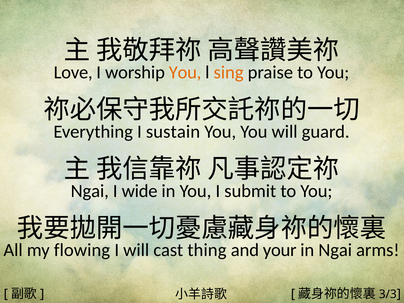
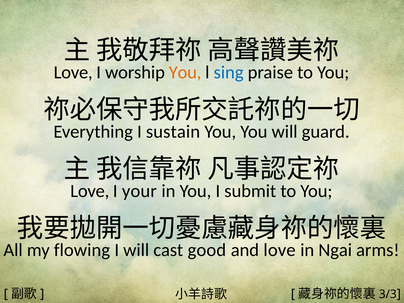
sing colour: orange -> blue (229, 72)
Ngai: Ngai -> Love (90, 191)
wide: wide -> your (139, 191)
thing: thing -> good (207, 250)
and your: your -> love (280, 250)
